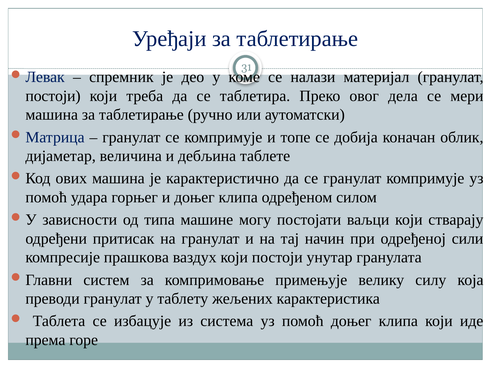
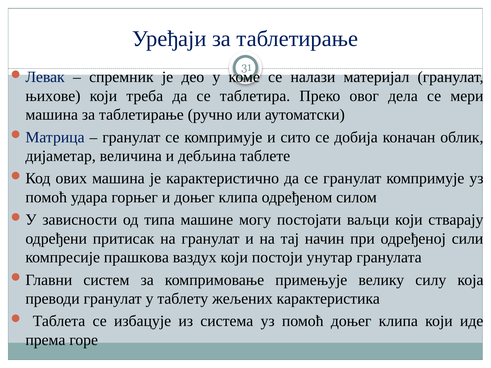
постоји: постоји -> њихове (53, 96)
топе: топе -> сито (295, 137)
